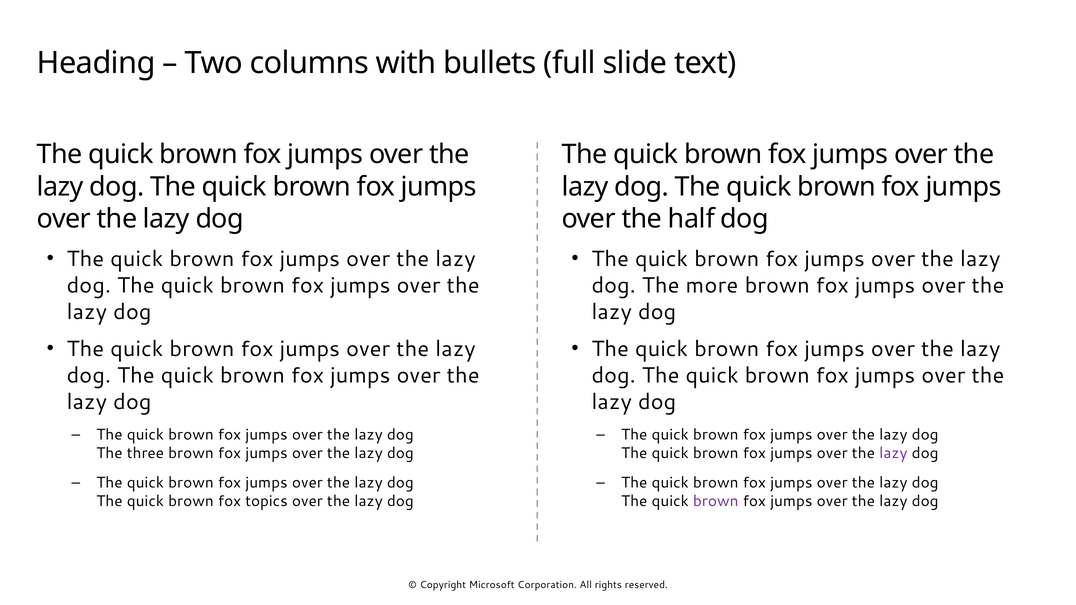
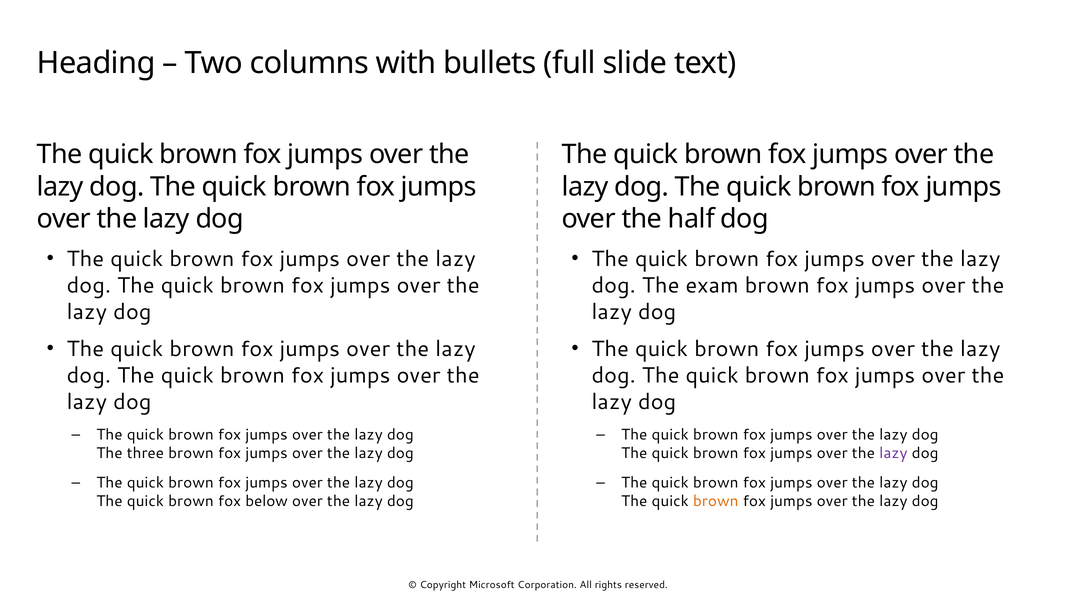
more: more -> exam (712, 285)
topics: topics -> below (267, 501)
brown colour: purple -> orange (716, 501)
